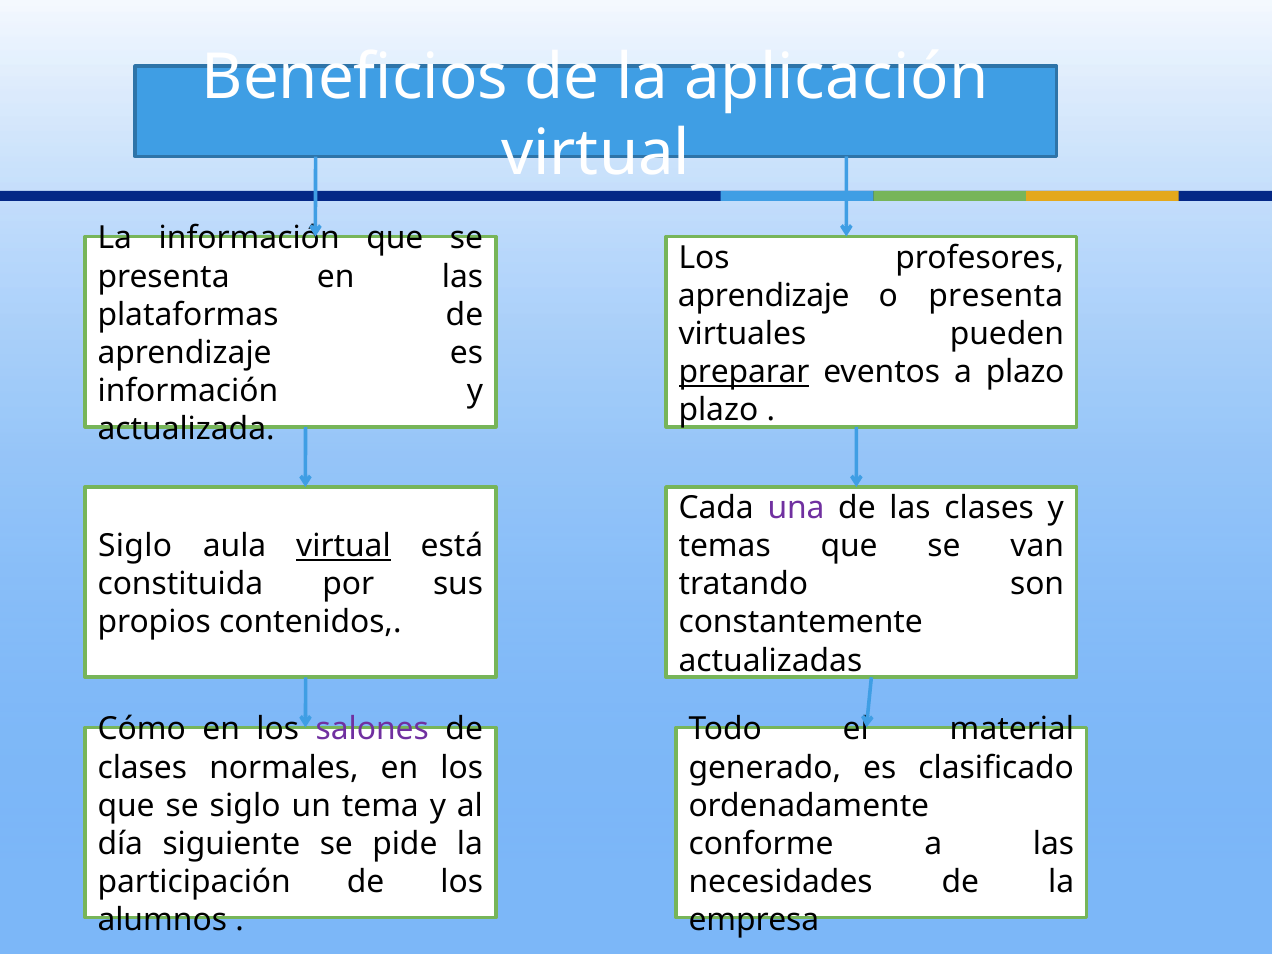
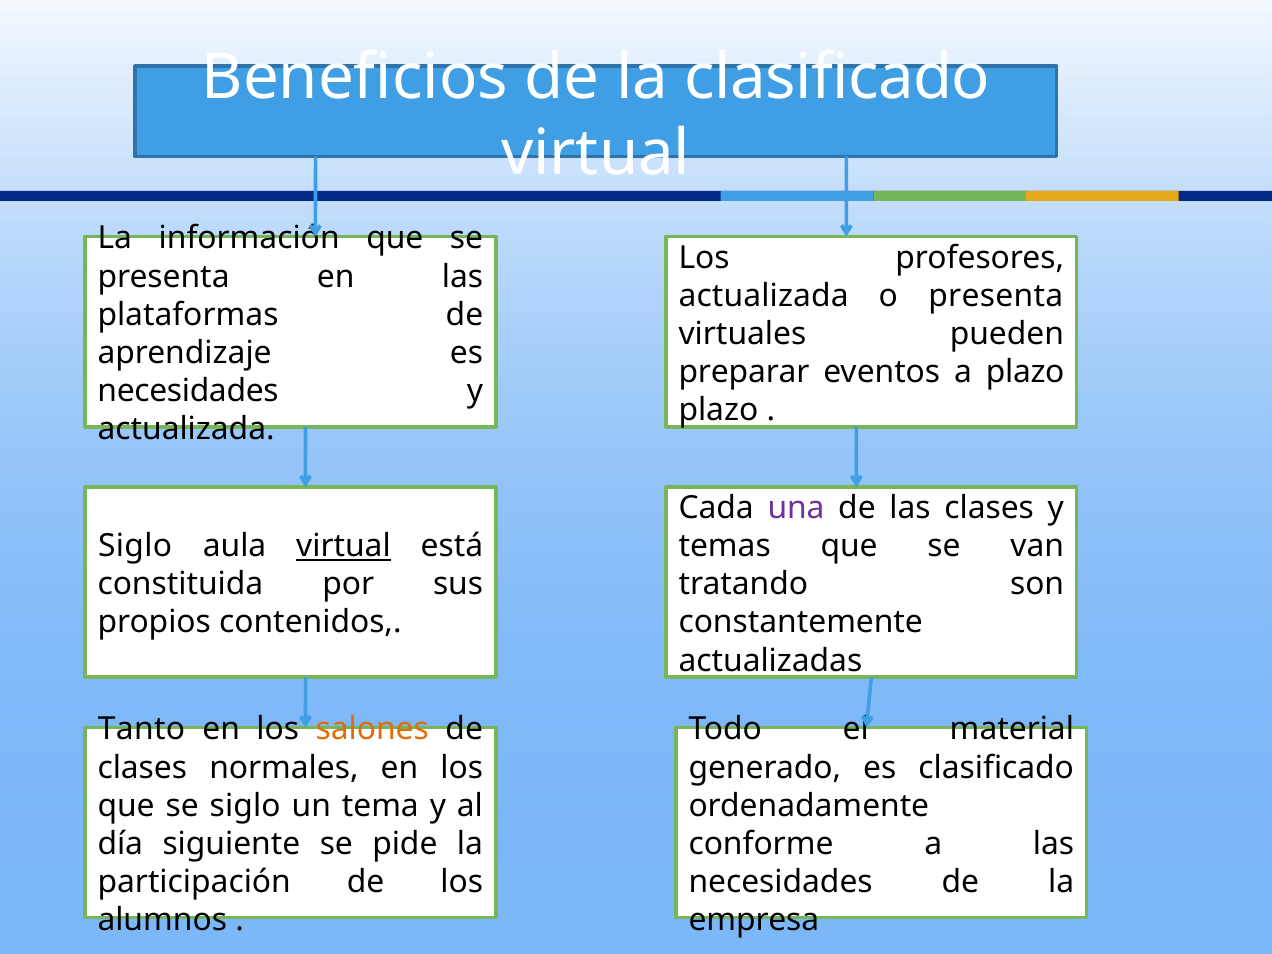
la aplicación: aplicación -> clasificado (837, 78)
aprendizaje: aprendizaje -> actualizada (764, 296)
preparar underline: present -> none (744, 372)
información: información -> necesidades (188, 391)
Cómo: Cómo -> Tanto (142, 729)
salones colour: purple -> orange (372, 729)
